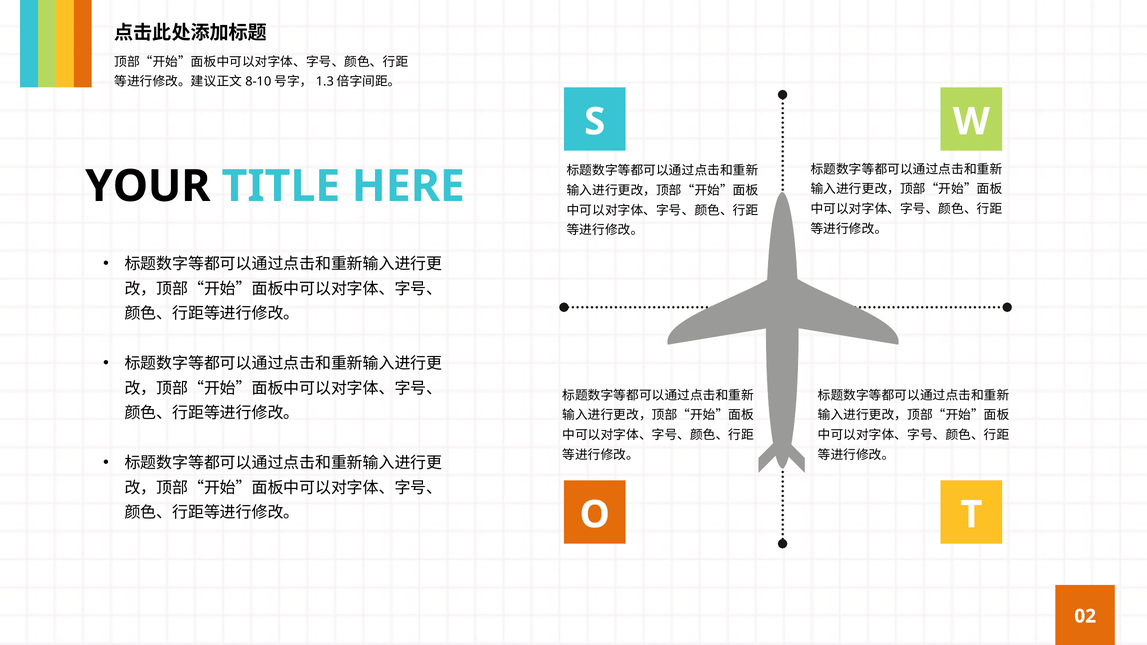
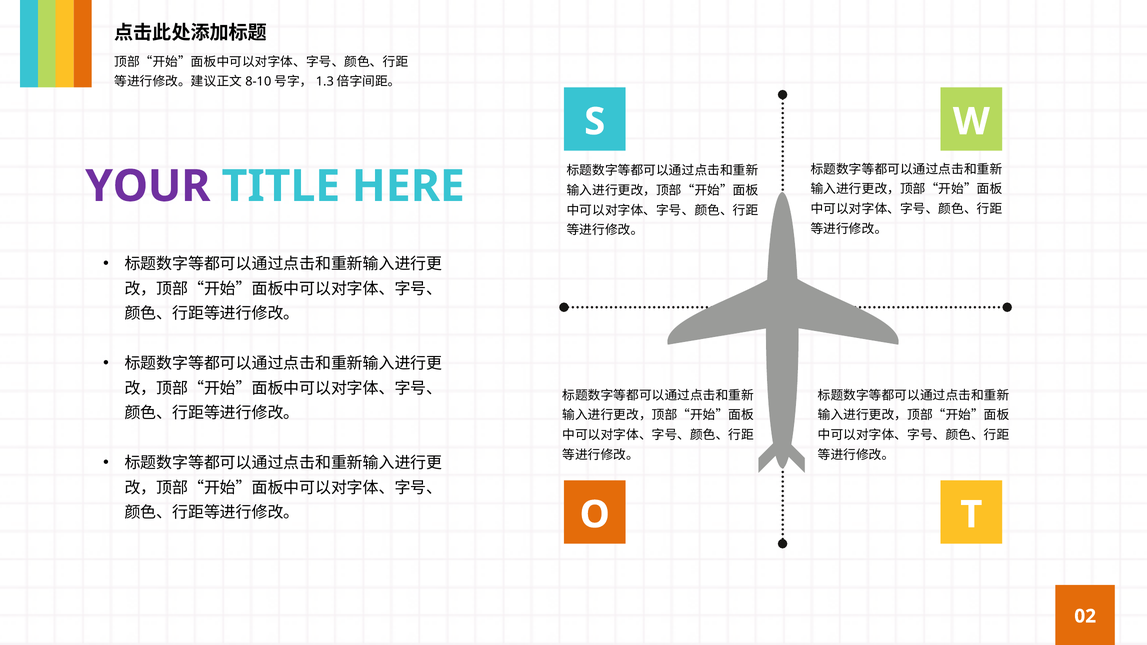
YOUR colour: black -> purple (148, 186)
